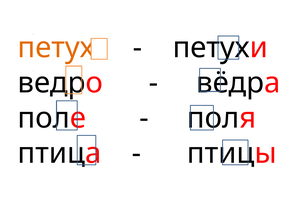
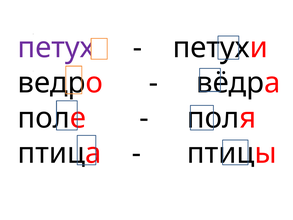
петух colour: orange -> purple (56, 48)
